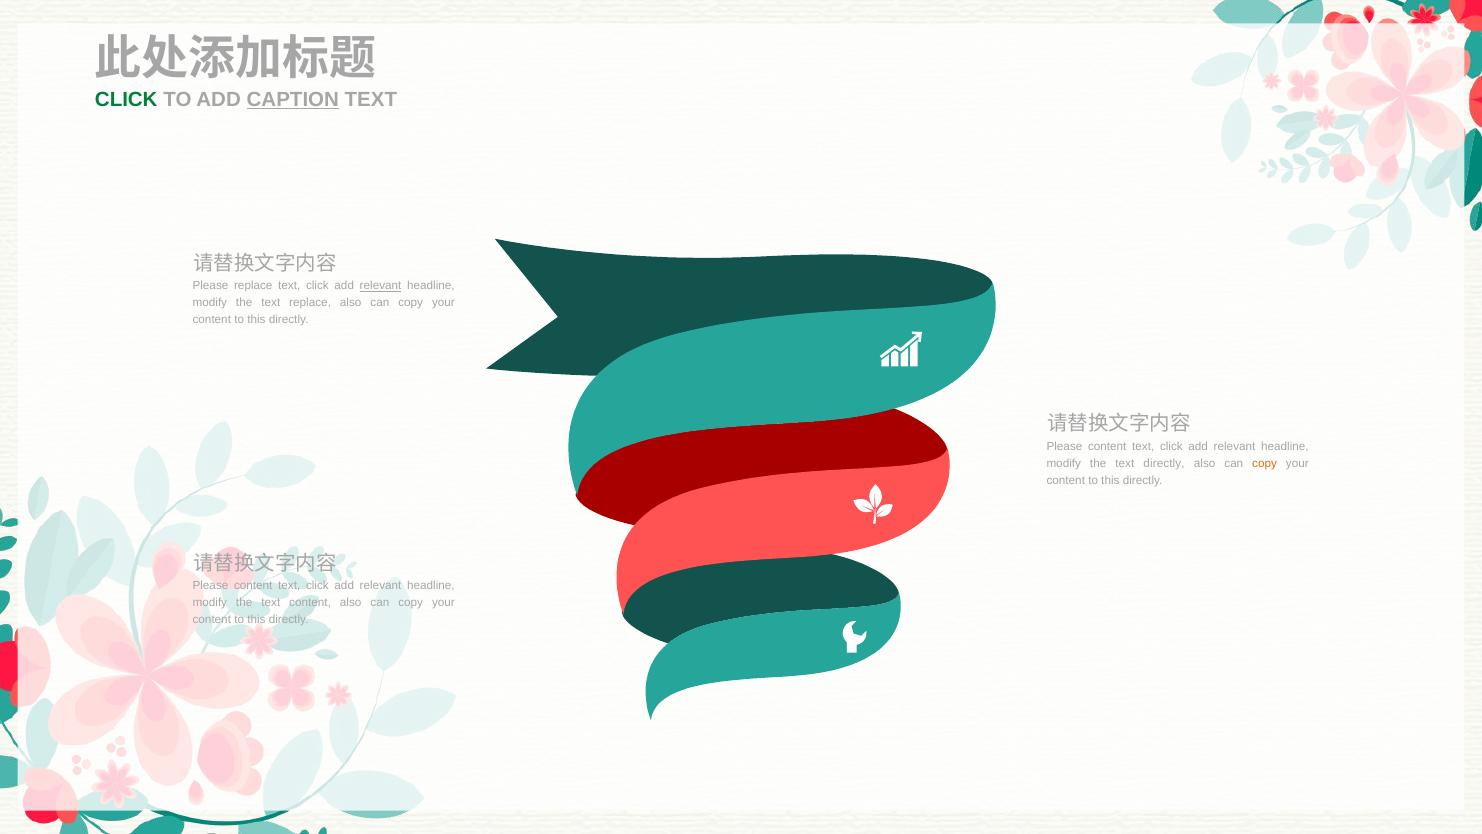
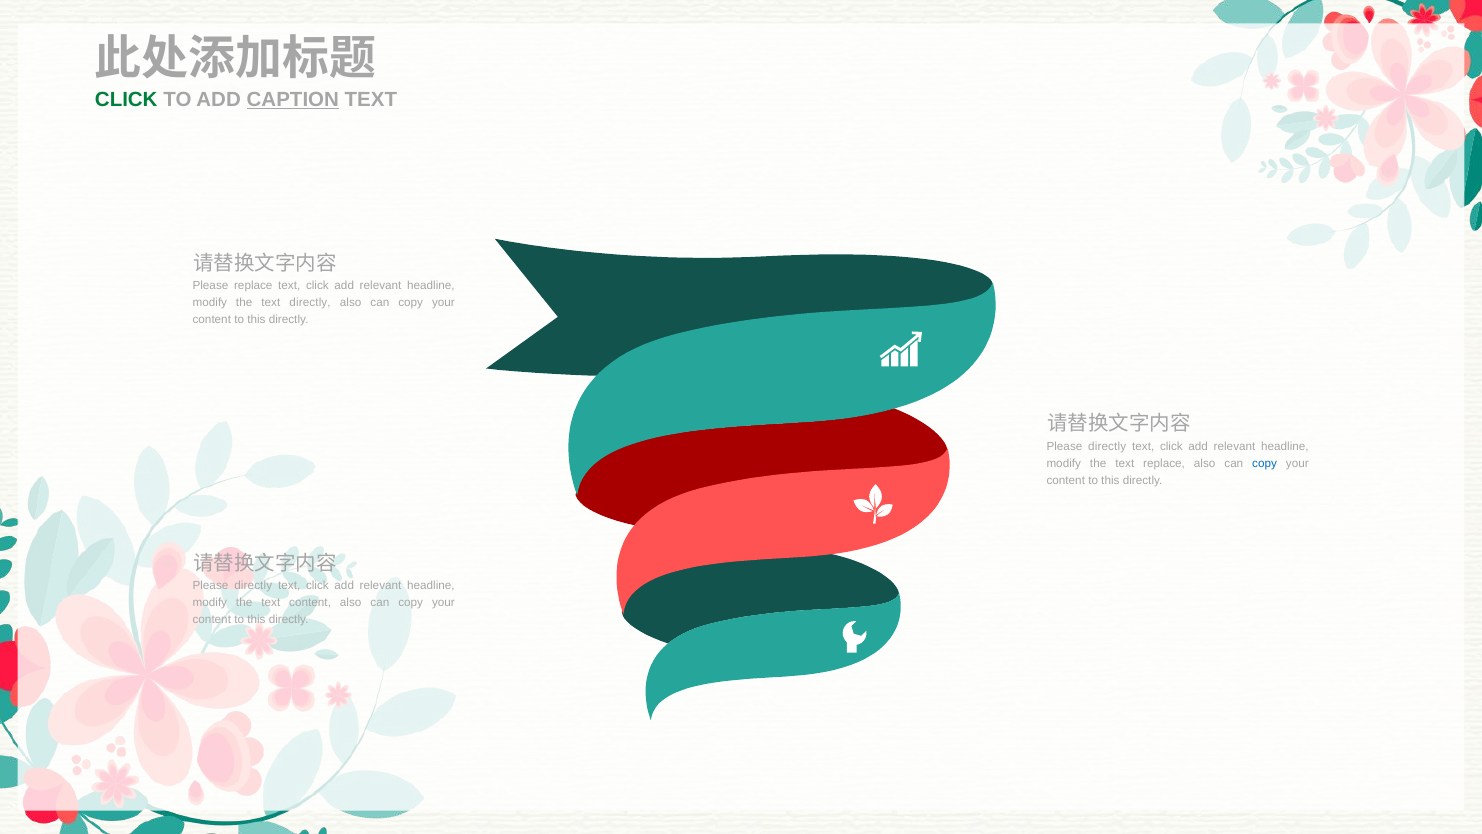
relevant underline: present -> none (381, 286)
text replace: replace -> directly (310, 303)
content: content -> directly (1107, 446)
text directly: directly -> replace (1164, 463)
copy colour: orange -> blue (1265, 463)
content: content -> directly (253, 586)
